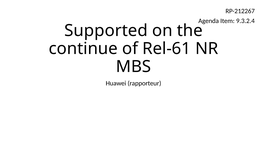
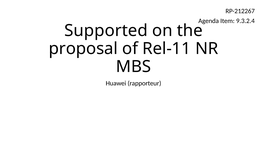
continue: continue -> proposal (83, 49)
Rel-61: Rel-61 -> Rel-11 (167, 49)
